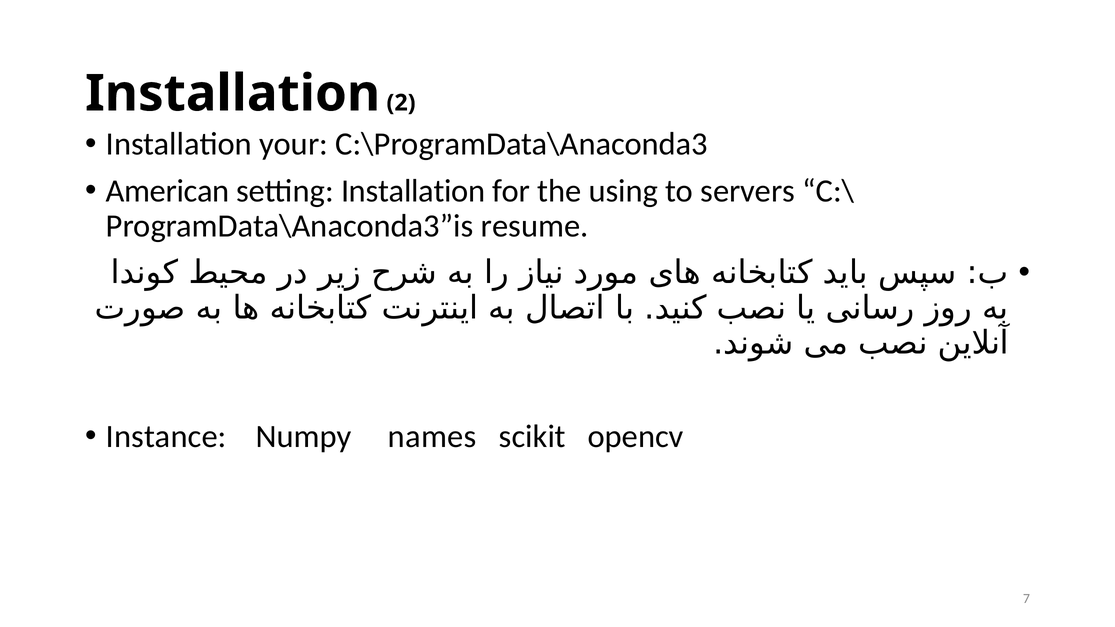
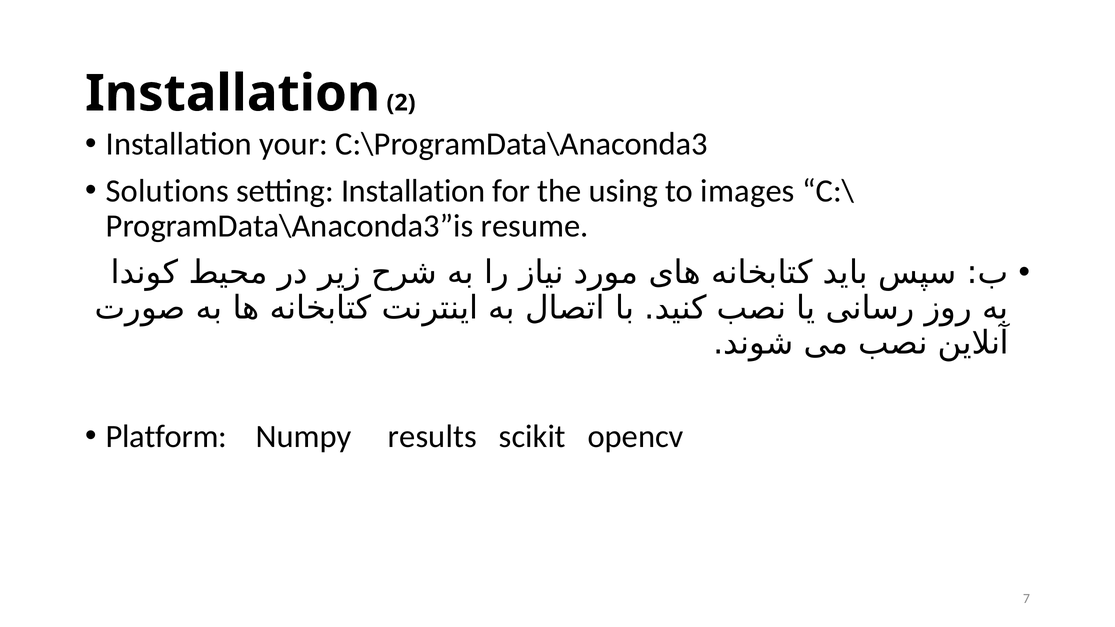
American: American -> Solutions (167, 191)
servers: servers -> images (748, 191)
Instance: Instance -> Platform (166, 437)
names: names -> results (432, 437)
